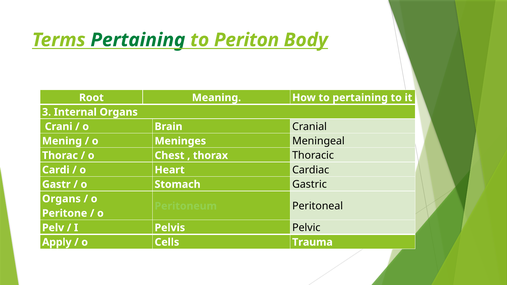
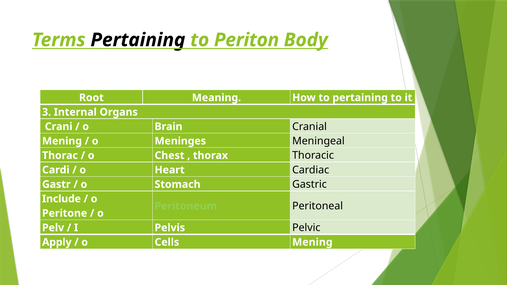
Pertaining colour: green -> black (138, 40)
Organs: Organs -> Include (62, 199)
Cells Trauma: Trauma -> Mening (312, 242)
